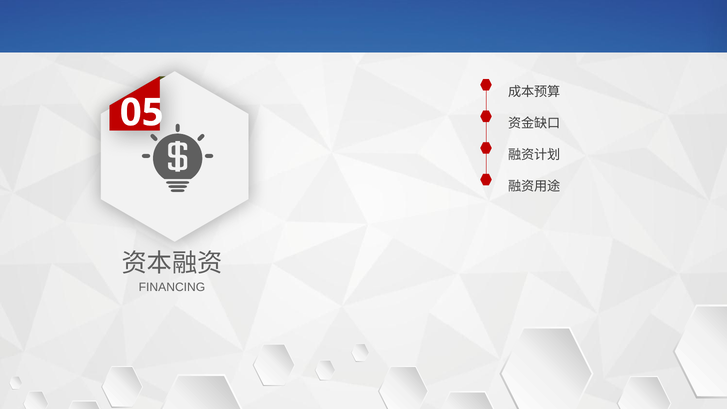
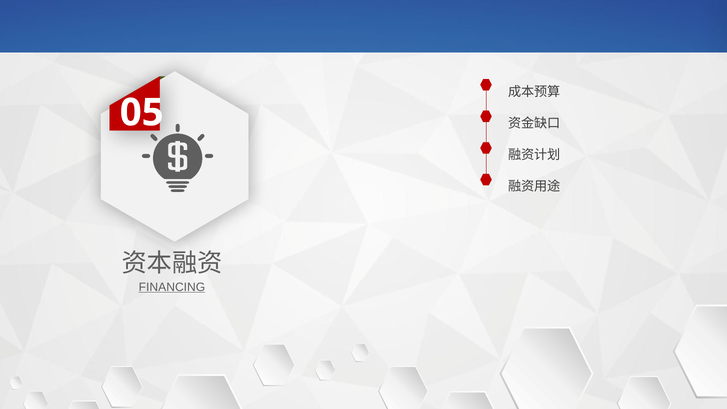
FINANCING underline: none -> present (172, 287)
